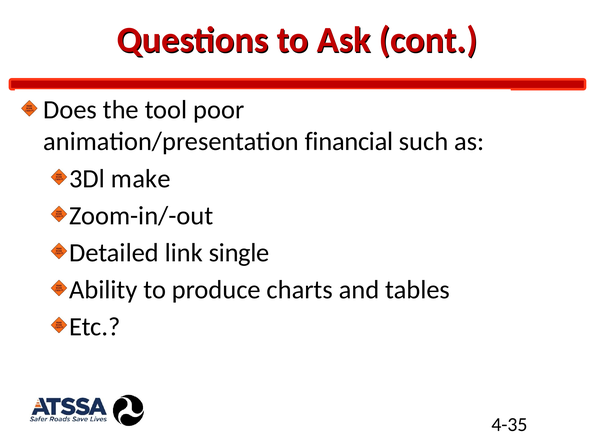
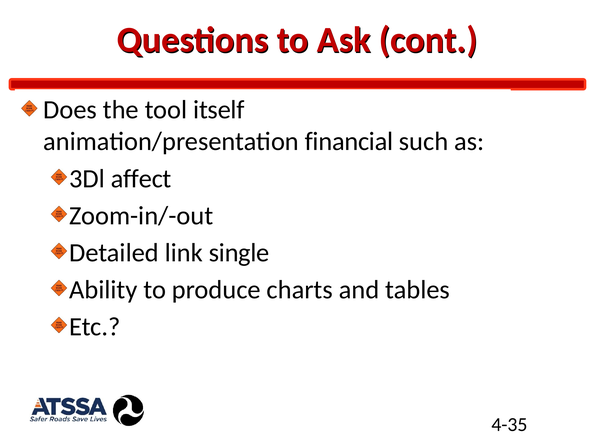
poor: poor -> itself (219, 110)
make: make -> affect (141, 179)
